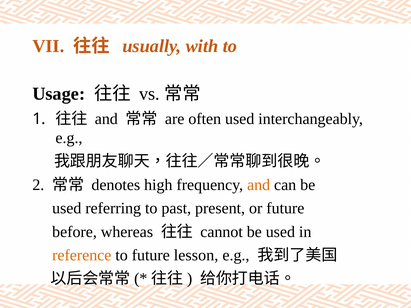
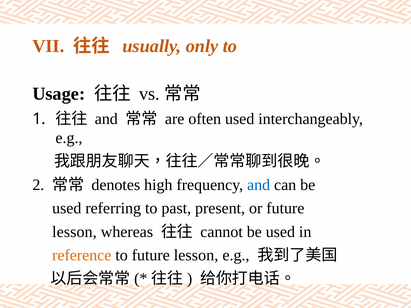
with: with -> only (202, 46)
and colour: orange -> blue (259, 185)
before: before -> lesson (74, 232)
